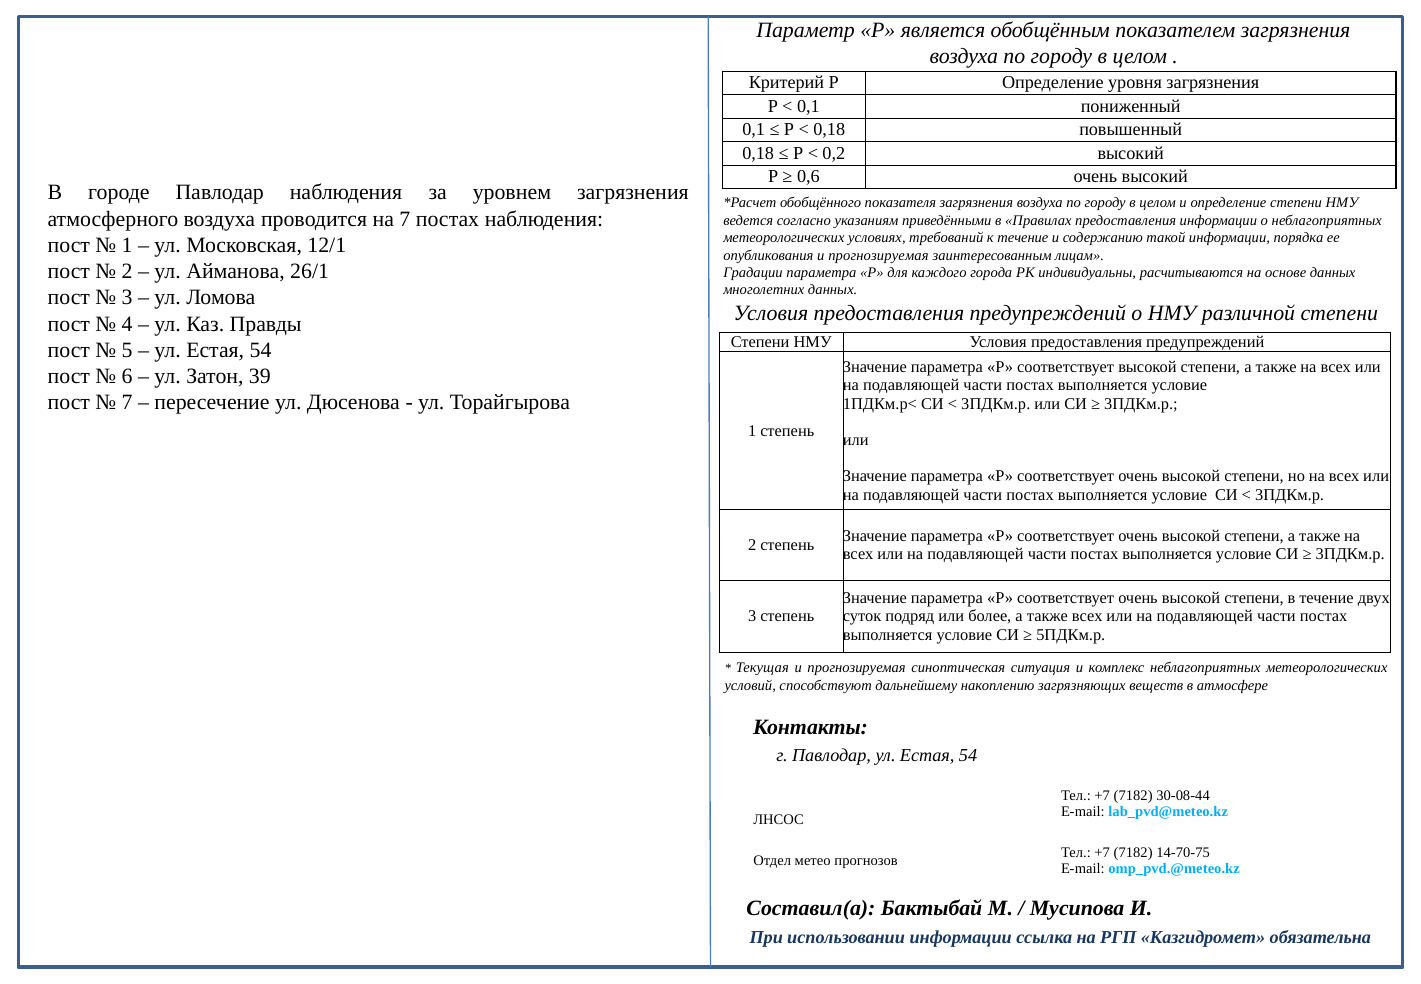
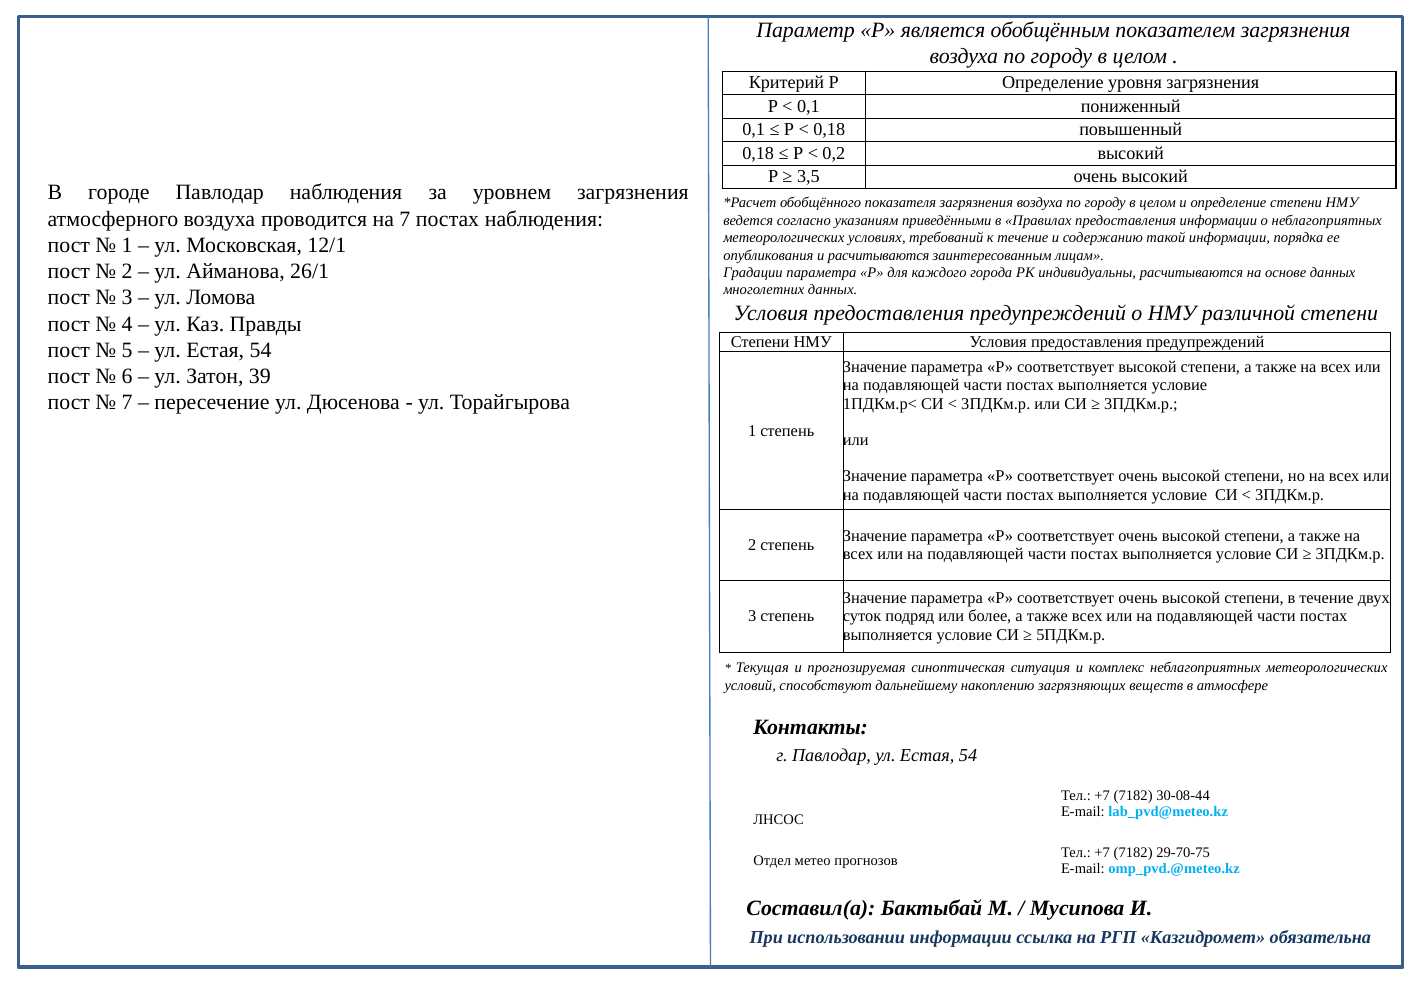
0,6: 0,6 -> 3,5 (808, 177)
опубликования и прогнозируемая: прогнозируемая -> расчитываются (879, 255)
14-70-75: 14-70-75 -> 29-70-75 (1183, 852)
